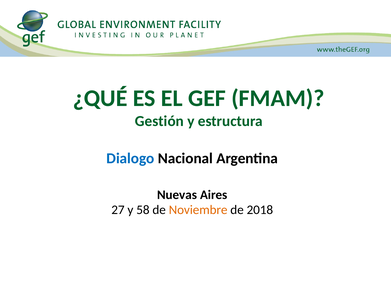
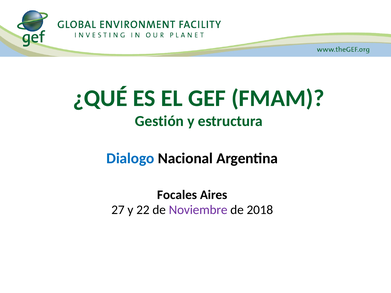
Nuevas: Nuevas -> Focales (177, 195)
58: 58 -> 22 (143, 210)
Noviembre colour: orange -> purple (198, 210)
